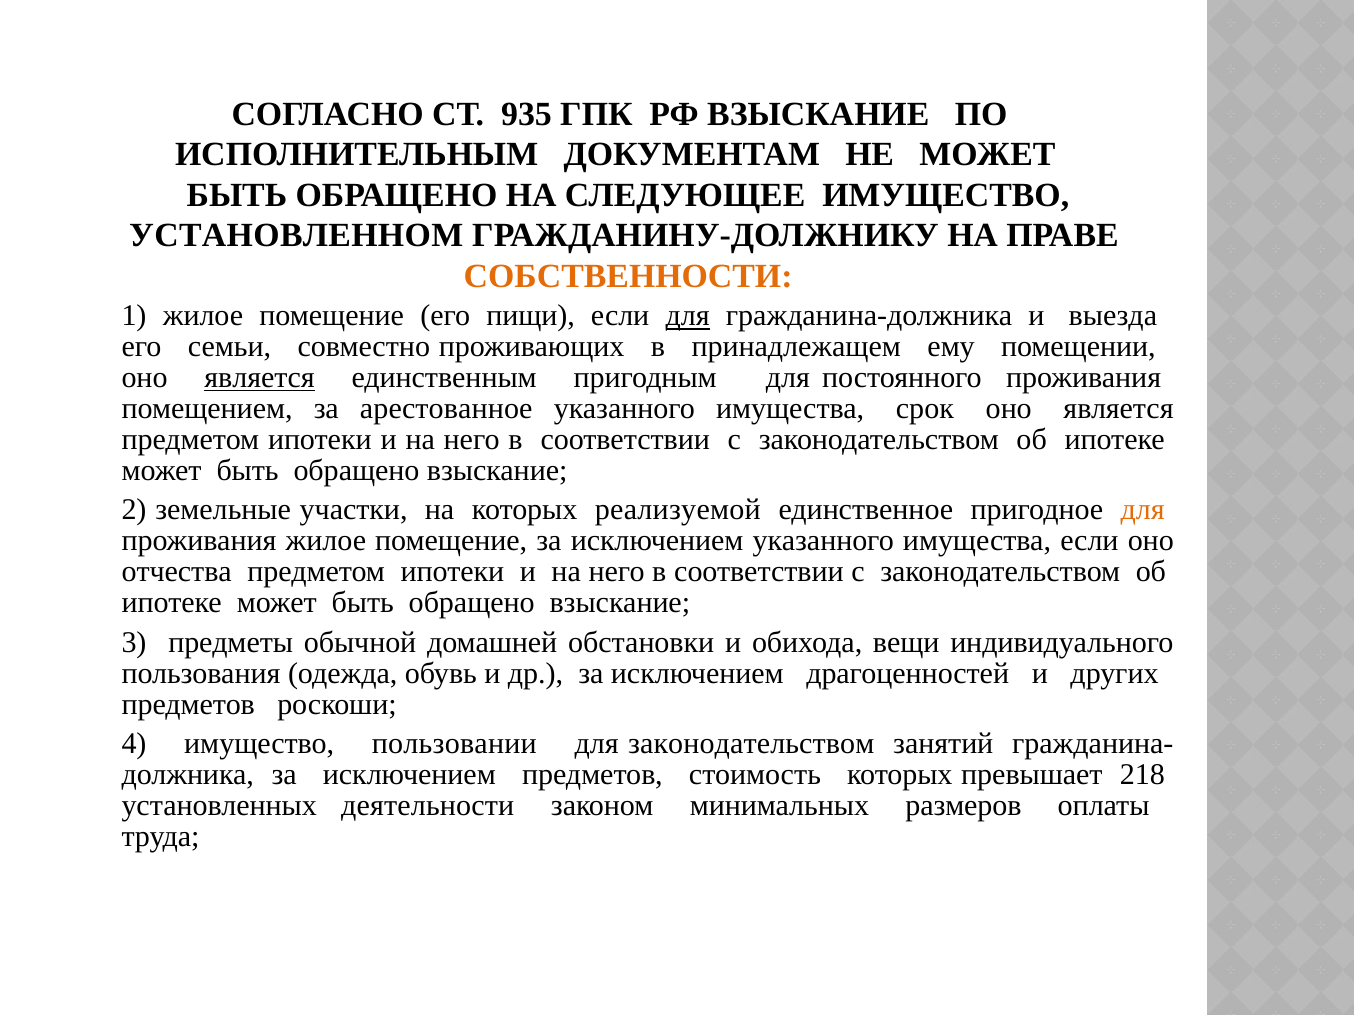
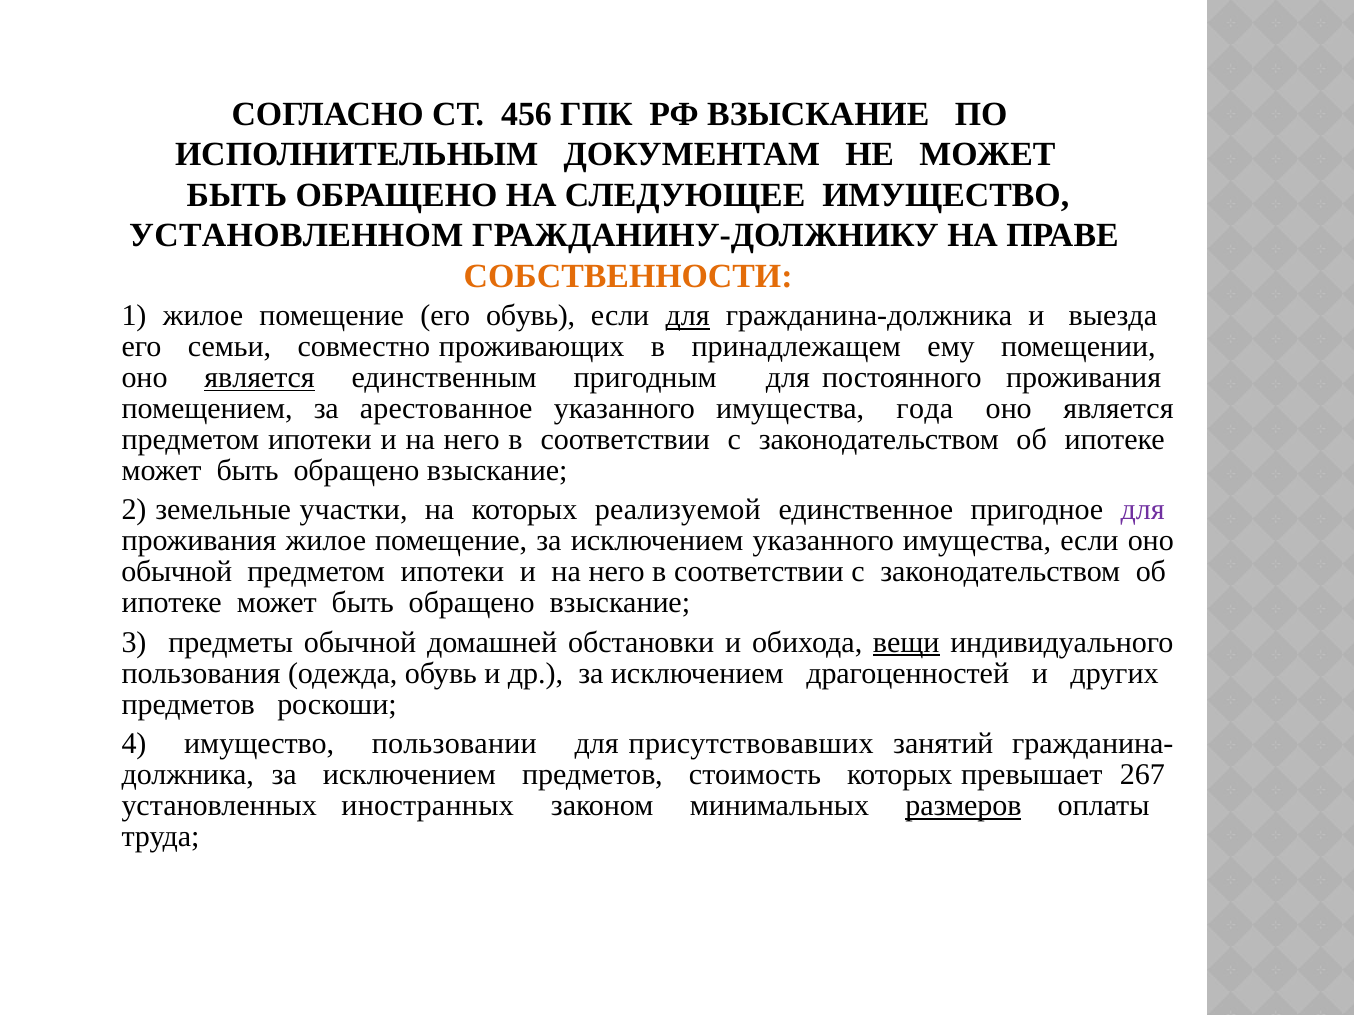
935: 935 -> 456 (527, 114)
его пищи: пищи -> обувь (531, 316)
срок: срок -> года (925, 409)
для colour: orange -> purple (1143, 510)
отчества: отчества -> обычной (177, 572)
вещи underline: none -> present (906, 643)
для законодательством: законодательством -> присутствовавших (751, 744)
218: 218 -> 267 (1142, 775)
деятельности: деятельности -> иностранных (428, 806)
размеров underline: none -> present (963, 806)
